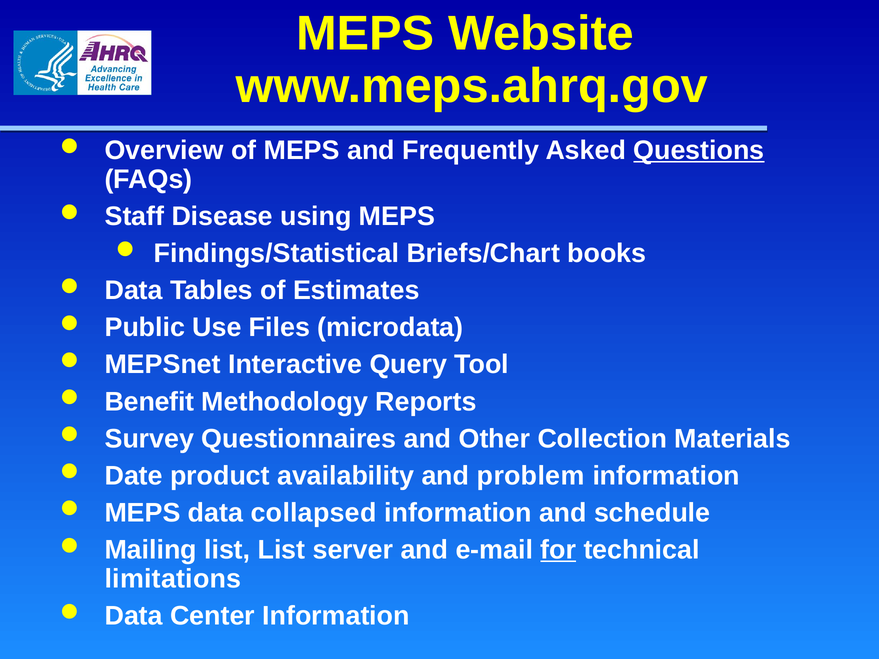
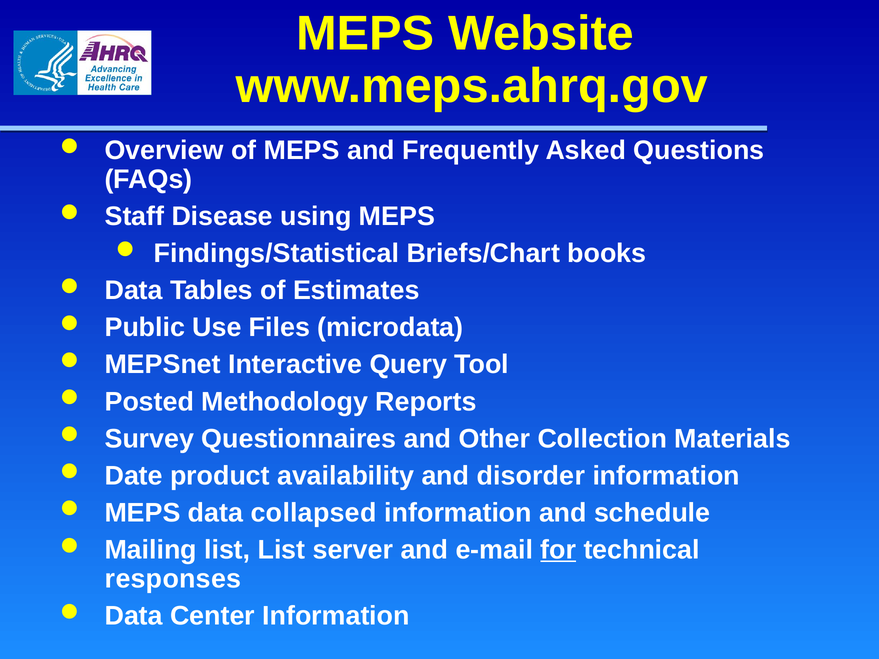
Questions underline: present -> none (699, 150)
Benefit: Benefit -> Posted (149, 402)
problem: problem -> disorder (531, 476)
limitations: limitations -> responses (173, 579)
